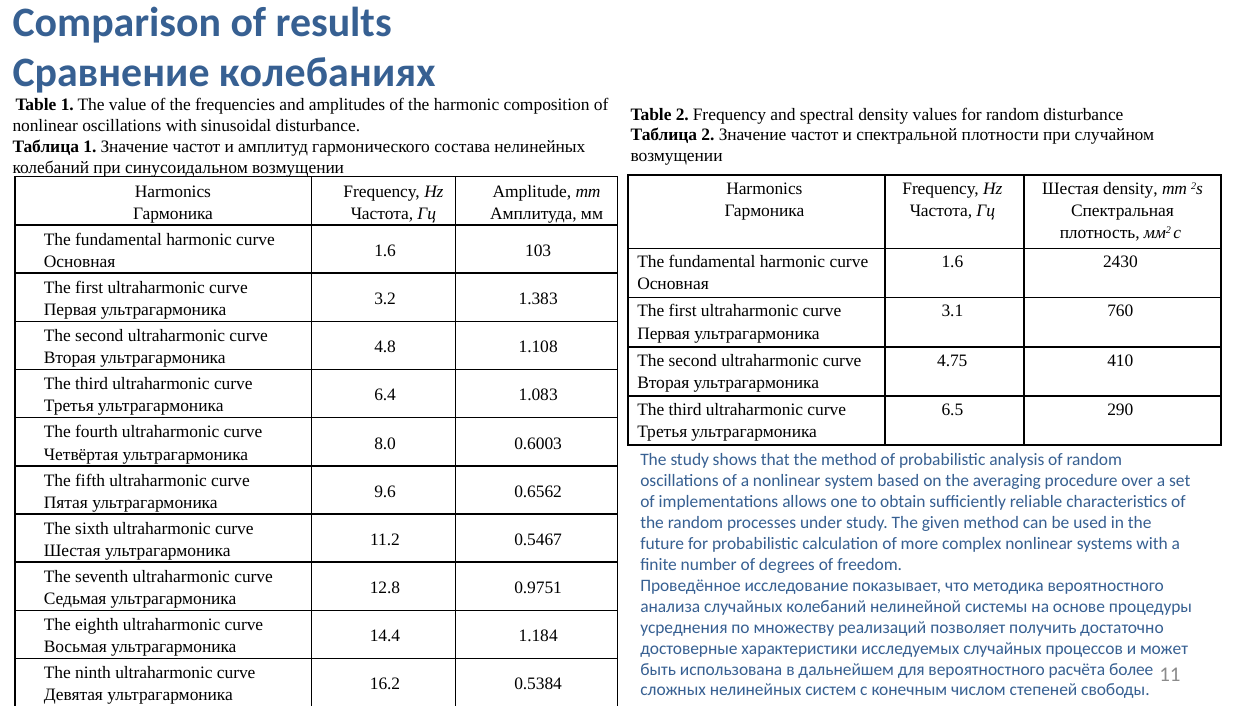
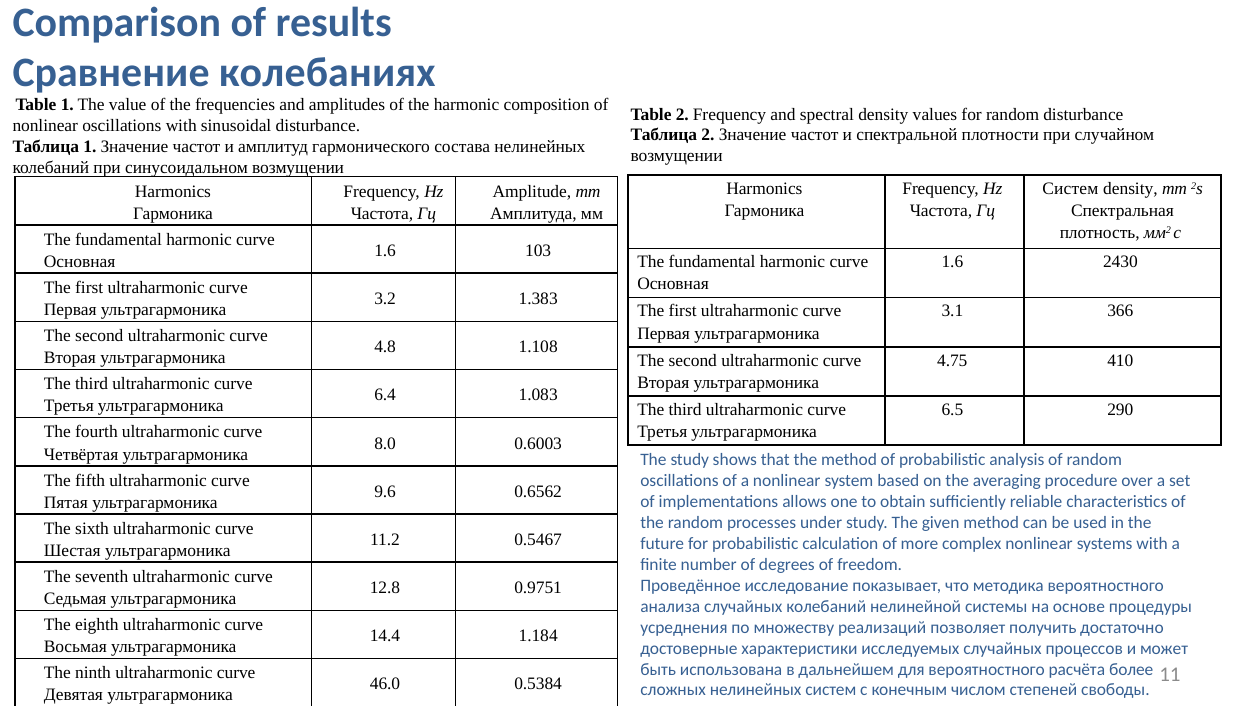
Шестая: Шестая -> Систем (1070, 189)
760: 760 -> 366 (1120, 311)
16.2: 16.2 -> 46.0 (385, 685)
